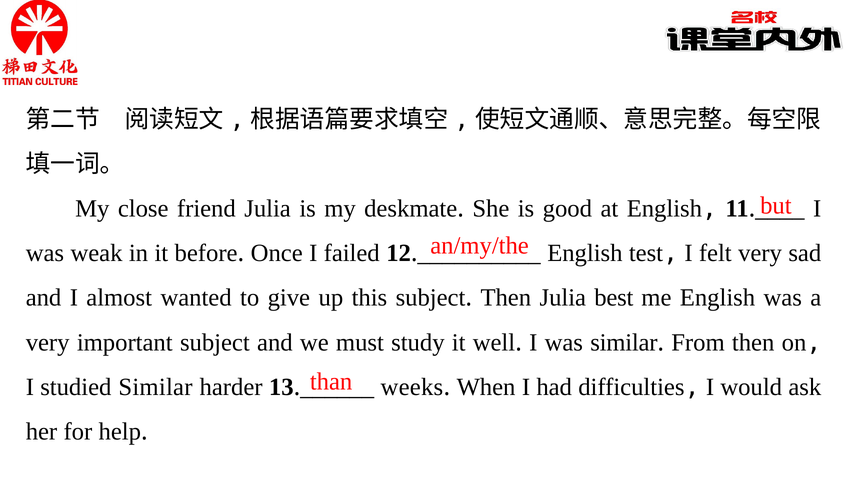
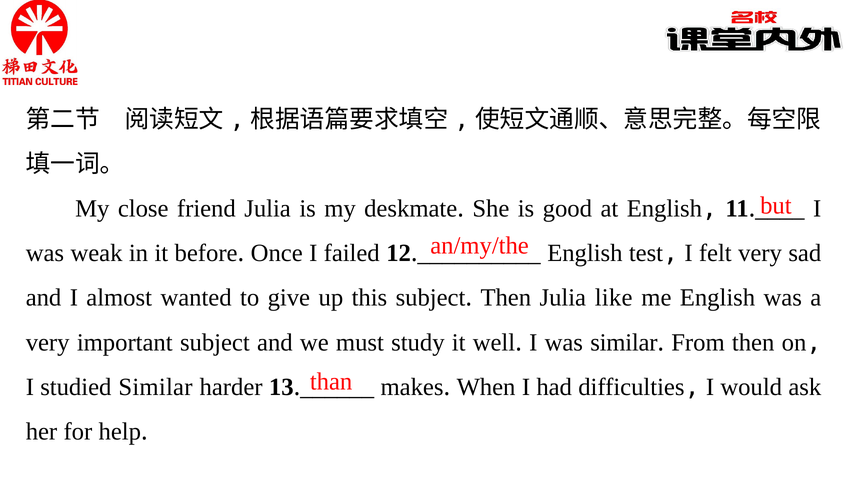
best: best -> like (614, 297)
weeks: weeks -> makes (412, 386)
